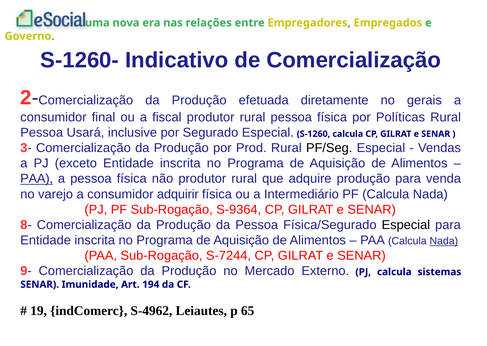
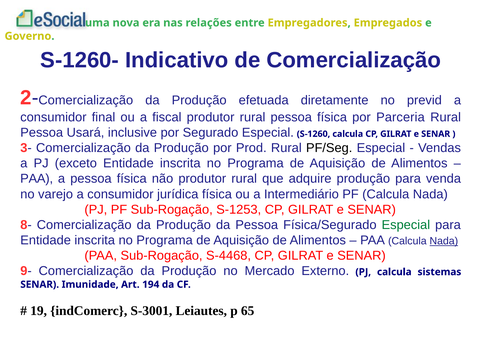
gerais: gerais -> previd (424, 100)
Políticas: Políticas -> Parceria (400, 117)
PAA underline: present -> none (37, 179)
adquirir: adquirir -> jurídica (178, 194)
S-9364: S-9364 -> S-1253 (239, 209)
Especial colour: black -> green (406, 225)
S-7244: S-7244 -> S-4468 (229, 255)
S-4962: S-4962 -> S-3001 (151, 310)
